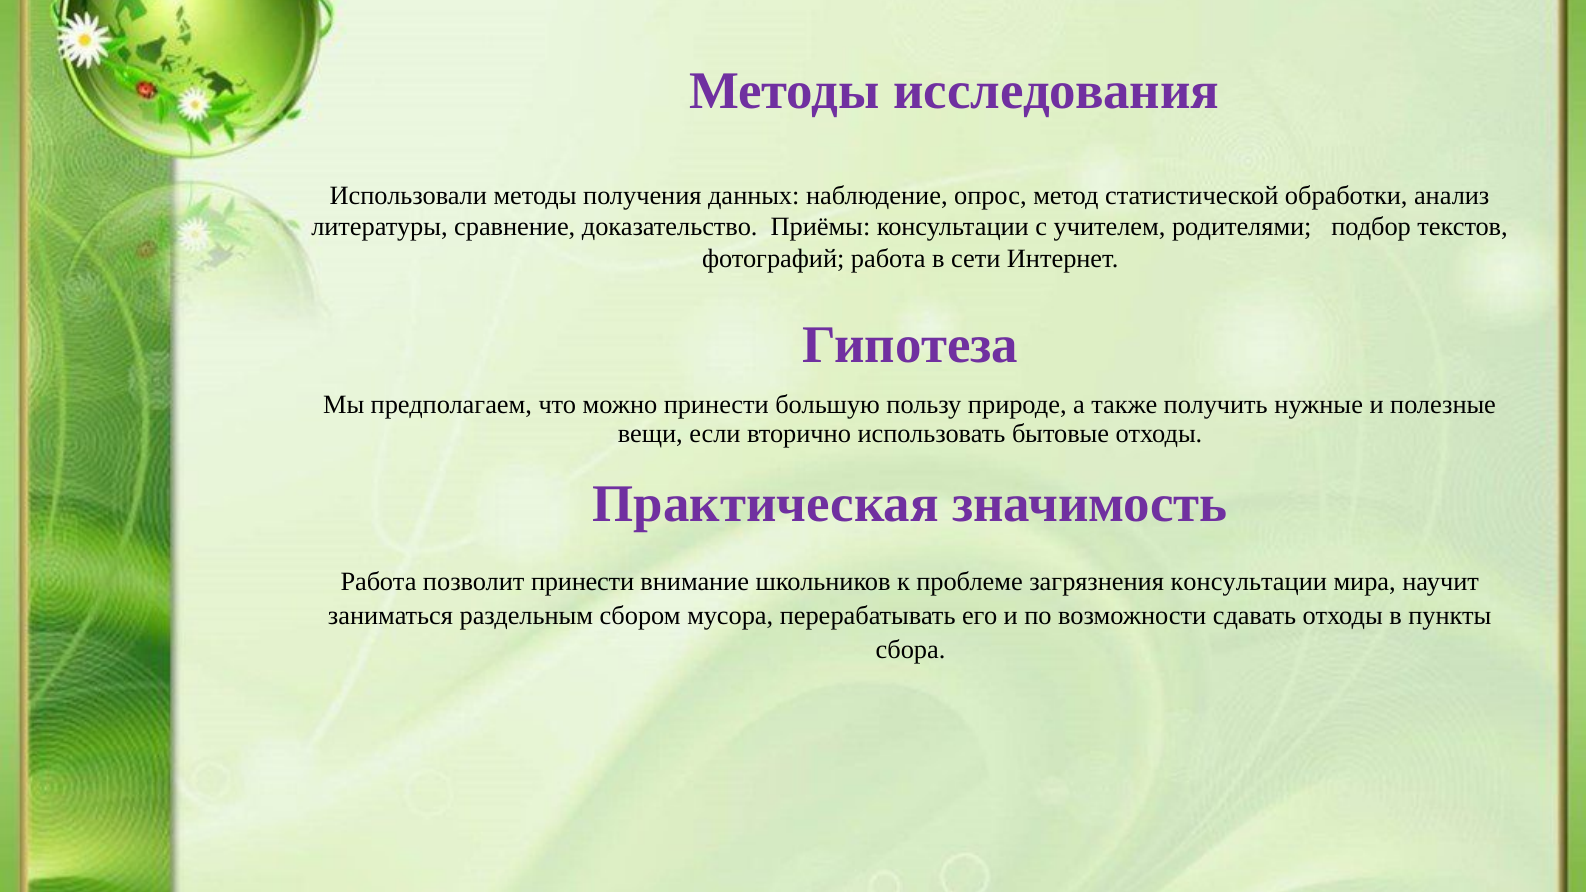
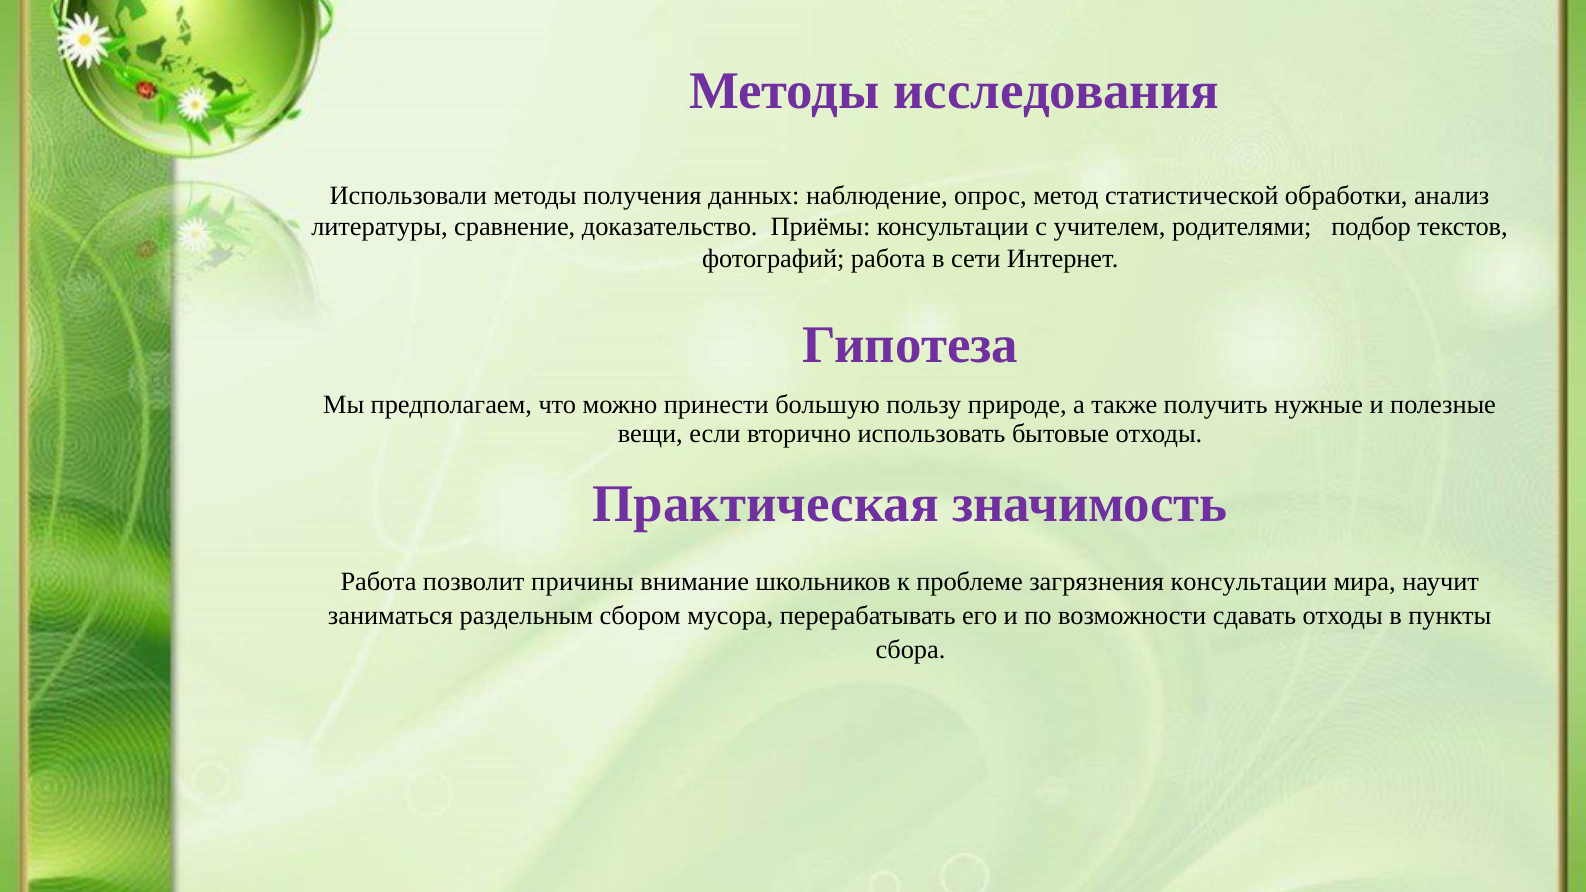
позволит принести: принести -> причины (582, 582)
